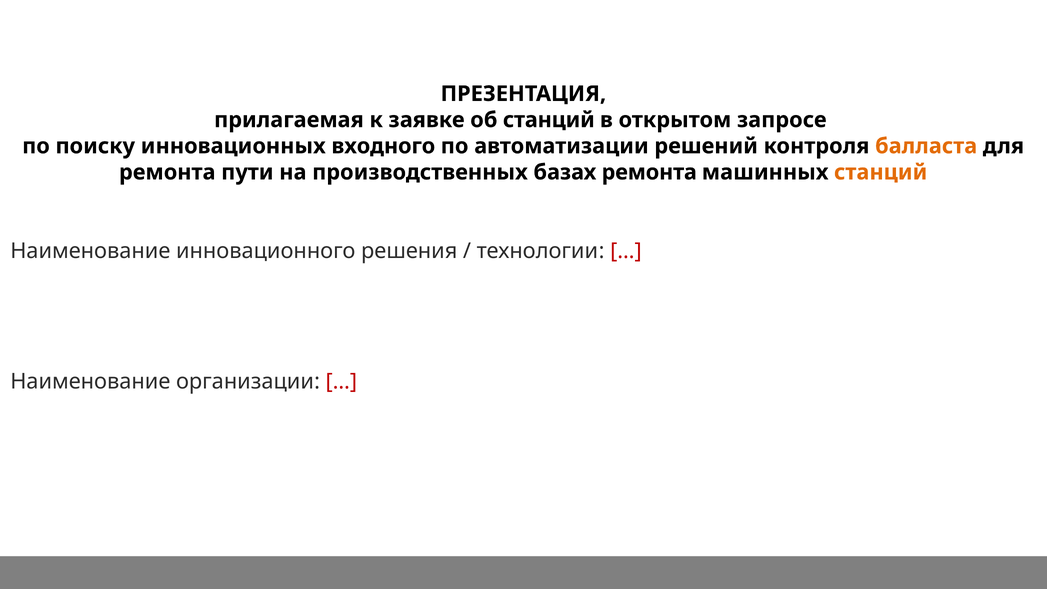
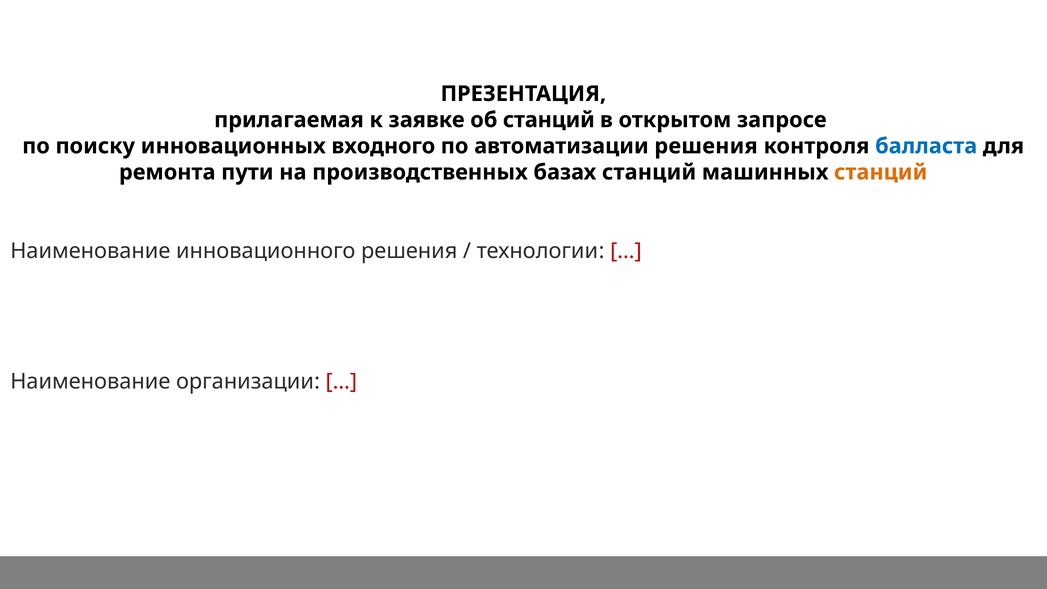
автоматизации решений: решений -> решения (706, 146)
балласта colour: orange -> blue (926, 146)
базах ремонта: ремонта -> станций (649, 172)
